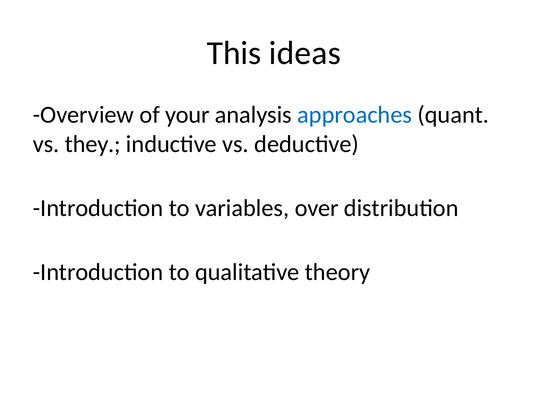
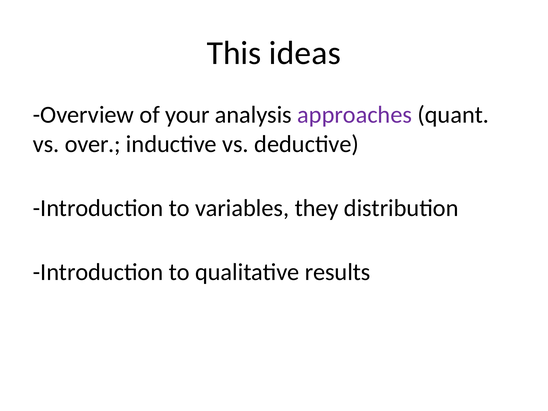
approaches colour: blue -> purple (355, 115)
they: they -> over (93, 144)
over: over -> they (317, 208)
theory: theory -> results (338, 272)
